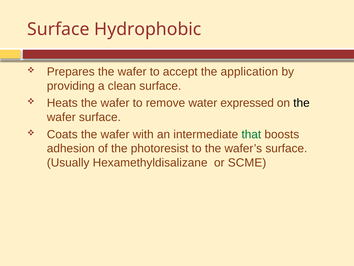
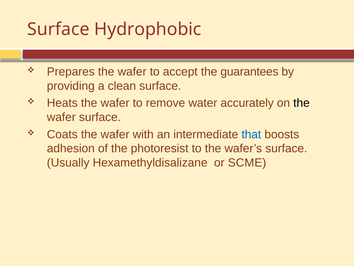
application: application -> guarantees (249, 72)
expressed: expressed -> accurately (247, 103)
that colour: green -> blue (251, 134)
